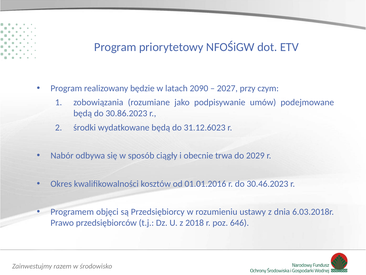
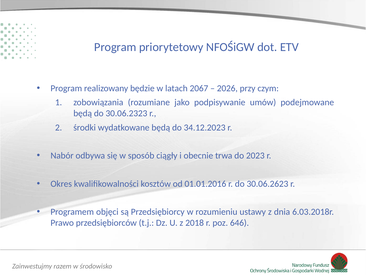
2090: 2090 -> 2067 (199, 88)
2027: 2027 -> 2026 (227, 88)
30.86.2023: 30.86.2023 -> 30.06.2323 (126, 113)
31.12.6023: 31.12.6023 -> 34.12.2023 (205, 127)
2029: 2029 -> 2023 (255, 155)
30.46.2023: 30.46.2023 -> 30.06.2623 (267, 183)
